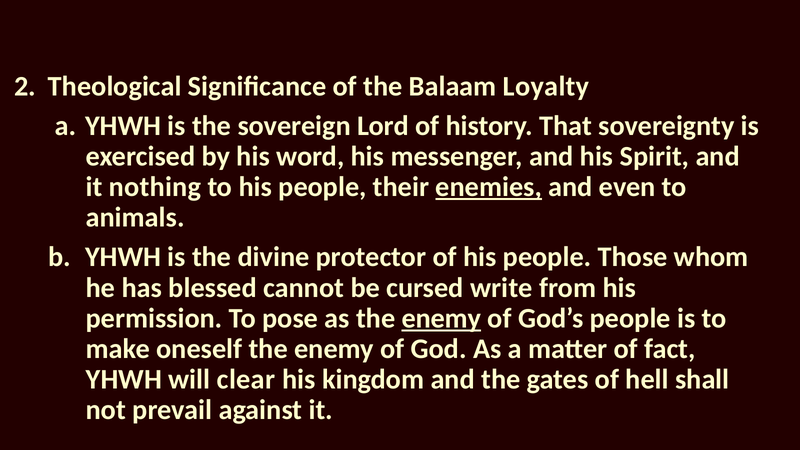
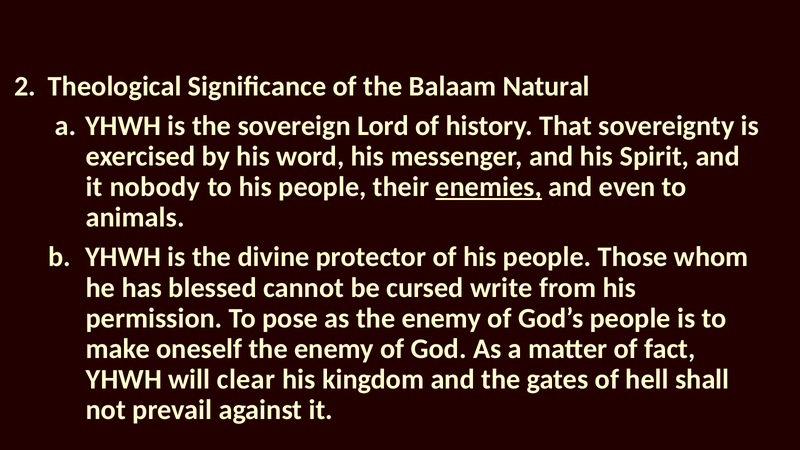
Loyalty: Loyalty -> Natural (546, 86)
nothing: nothing -> nobody (155, 187)
enemy underline: present -> none (441, 318)
